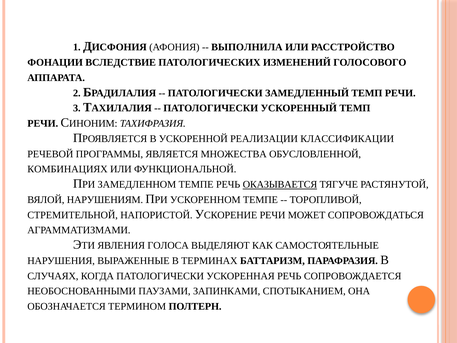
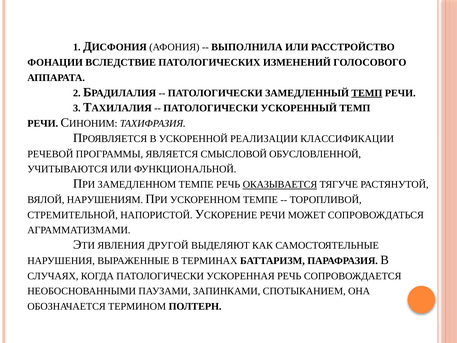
ТЕМП underline: none -> present (367, 93)
МНОЖЕСТВА: МНОЖЕСТВА -> СМЫСЛОВОЙ (234, 154)
КОМБИНАЦИЯХ: КОМБИНАЦИЯХ -> УЧИТЫВАЮТСЯ (68, 169)
ГОЛОСА: ГОЛОСА -> ДРУГОЙ (168, 245)
